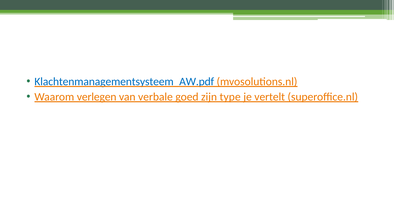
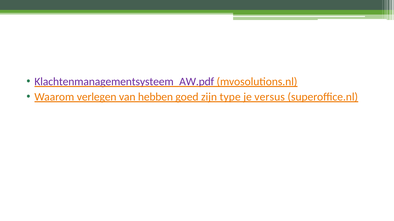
Klachtenmanagementsysteem_AW.pdf colour: blue -> purple (124, 82)
verbale: verbale -> hebben (155, 97)
vertelt: vertelt -> versus (270, 97)
